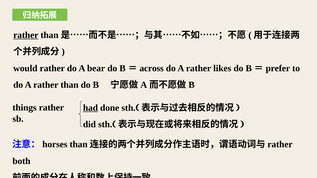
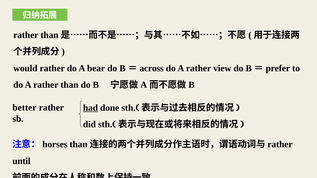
rather underline: present -> none (26, 35)
likes: likes -> view (222, 68)
things: things -> better (25, 108)
both: both -> until (21, 161)
